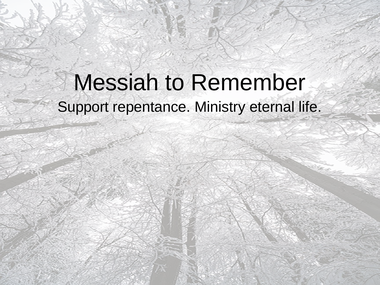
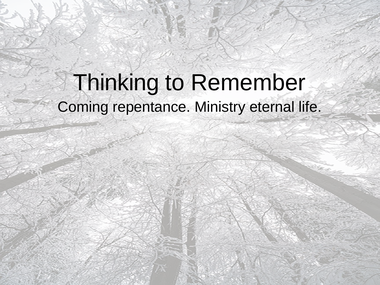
Messiah: Messiah -> Thinking (116, 83)
Support: Support -> Coming (83, 107)
